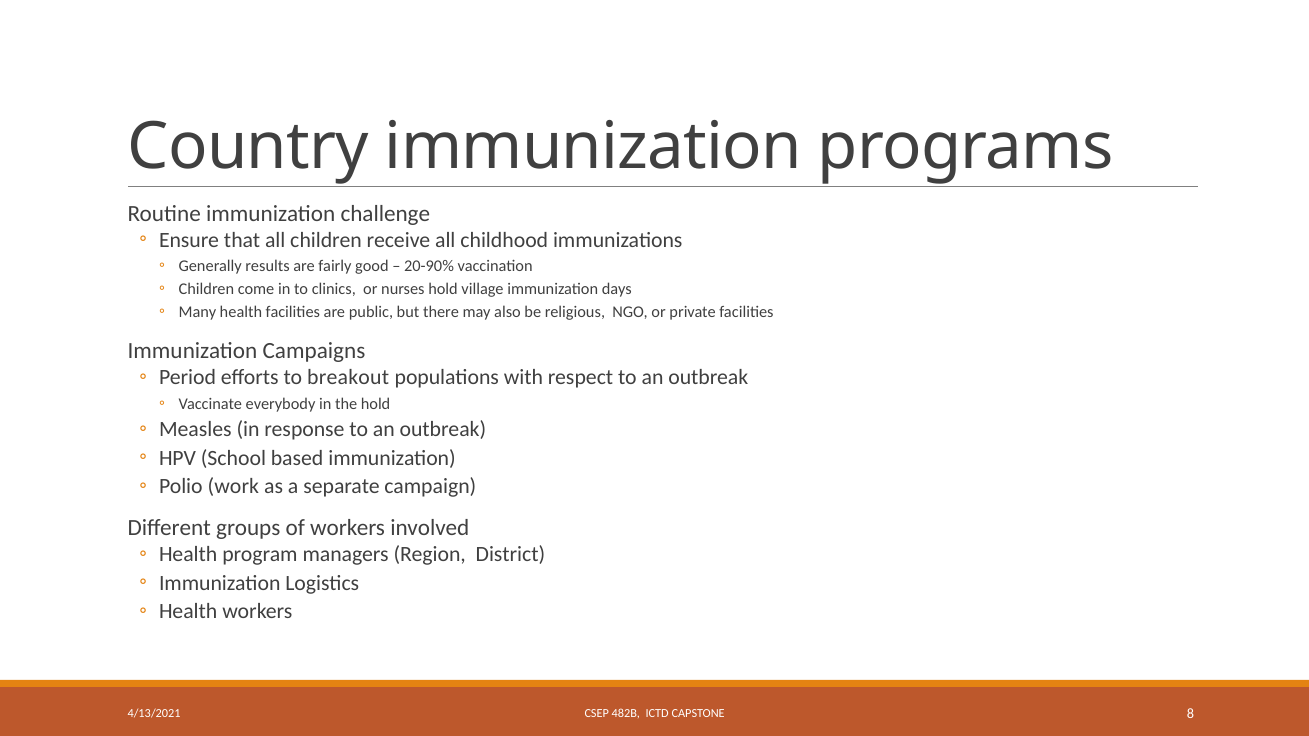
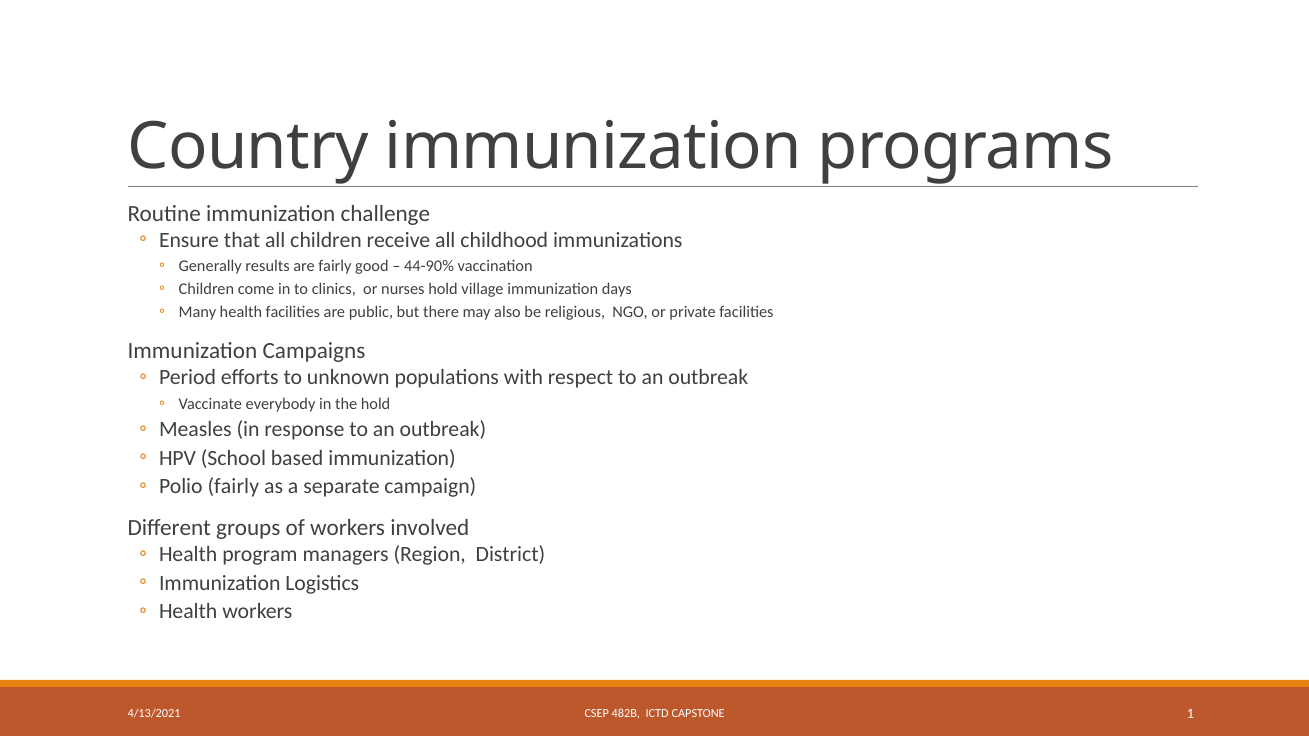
20-90%: 20-90% -> 44-90% (429, 266)
breakout: breakout -> unknown (348, 378)
Polio work: work -> fairly (233, 487)
8: 8 -> 1 (1190, 714)
